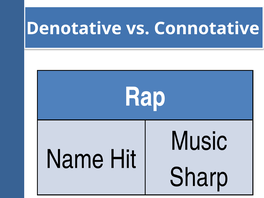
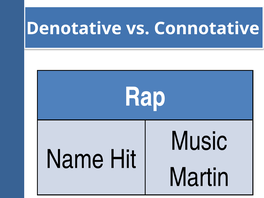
Sharp: Sharp -> Martin (199, 177)
